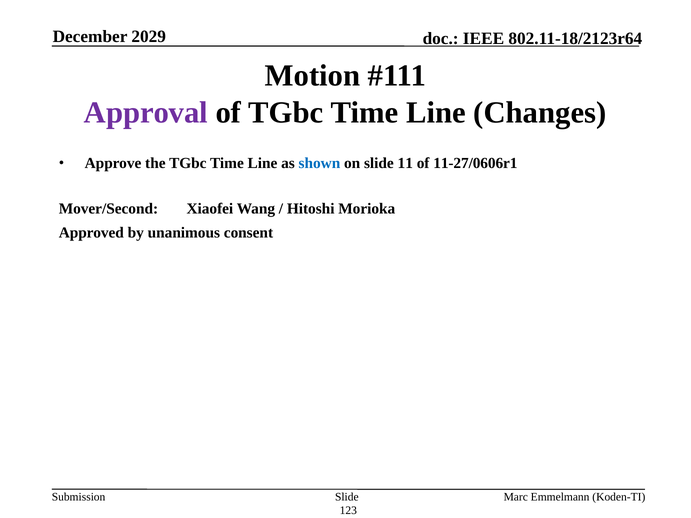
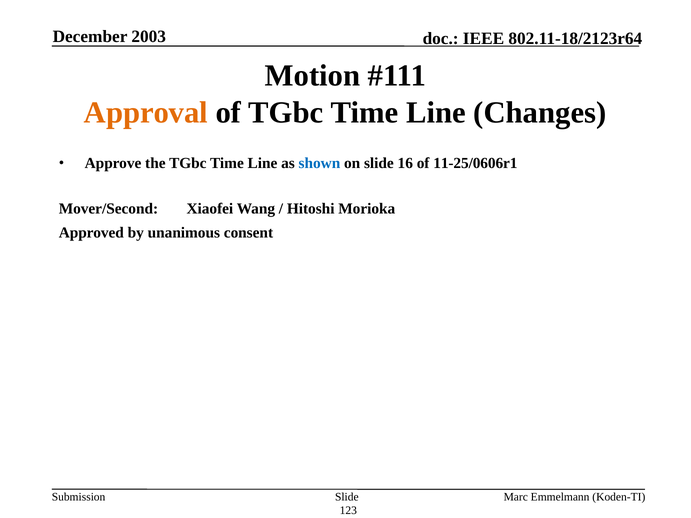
2029: 2029 -> 2003 (149, 37)
Approval colour: purple -> orange (146, 113)
11: 11 -> 16 (405, 163)
11-27/0606r1: 11-27/0606r1 -> 11-25/0606r1 (475, 163)
